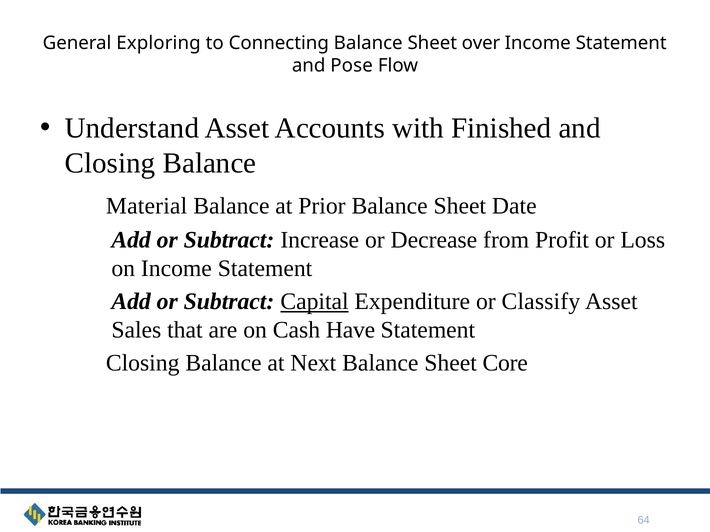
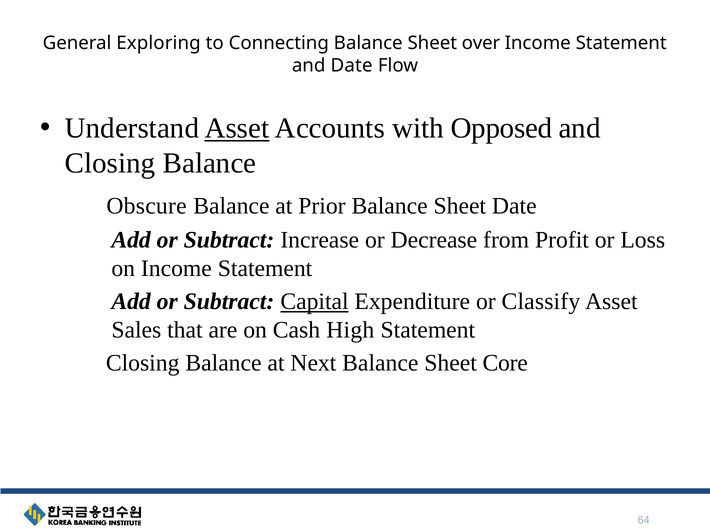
and Pose: Pose -> Date (352, 65)
Asset underline: none -> present (237, 128)
Finished: Finished -> Opposed (501, 128)
Material: Material -> Obscure (147, 206)
Have: Have -> High (350, 330)
